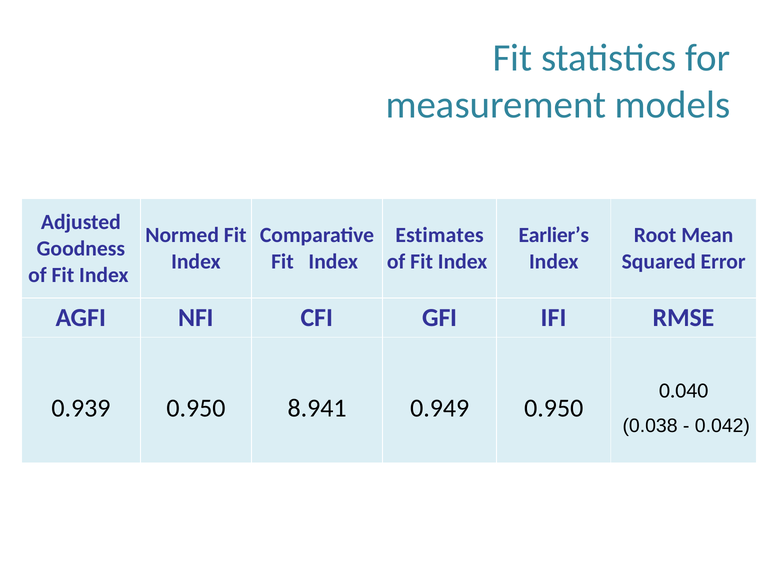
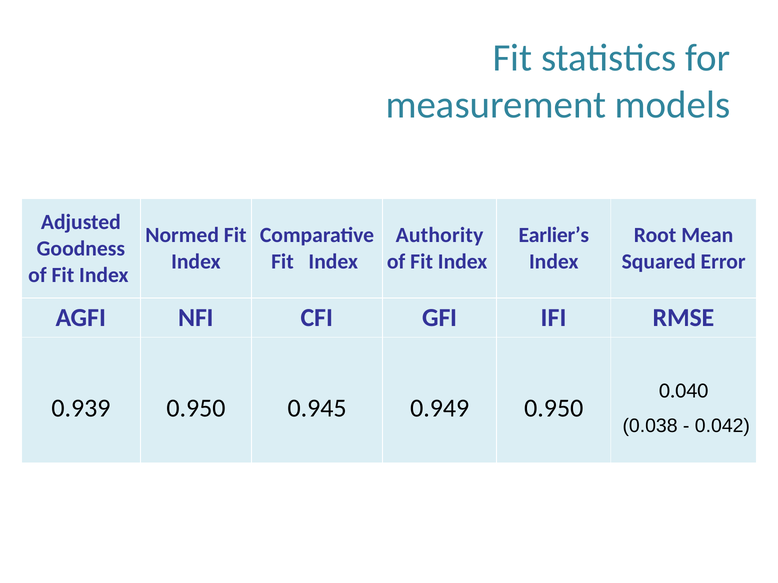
Estimates: Estimates -> Authority (440, 236)
8.941: 8.941 -> 0.945 (317, 409)
